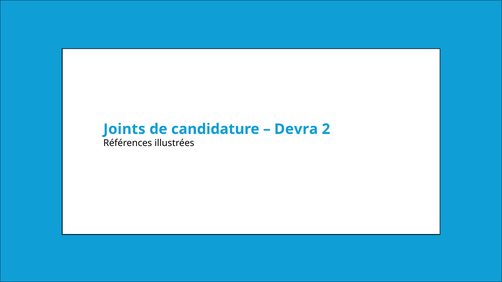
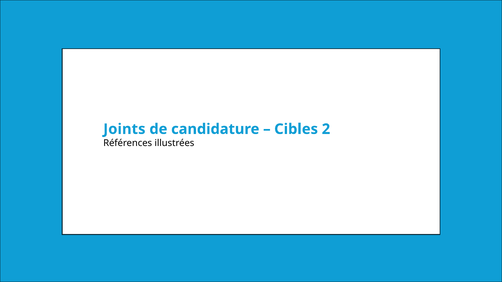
Devra: Devra -> Cibles (296, 129)
